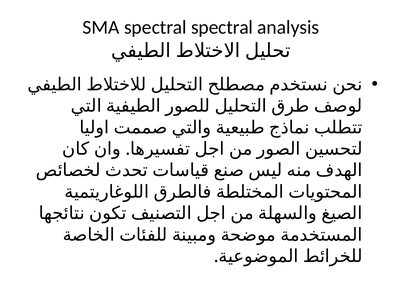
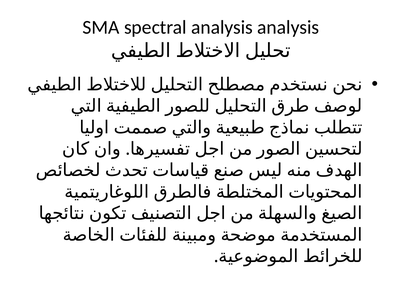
spectral spectral: spectral -> analysis (222, 27)
